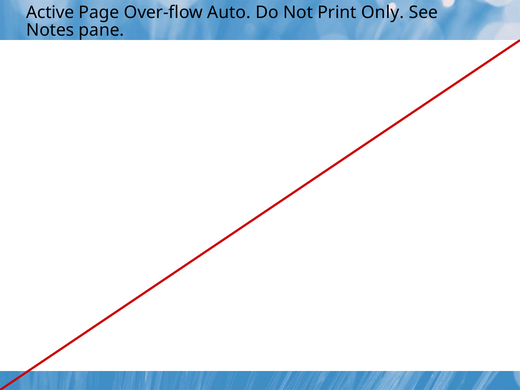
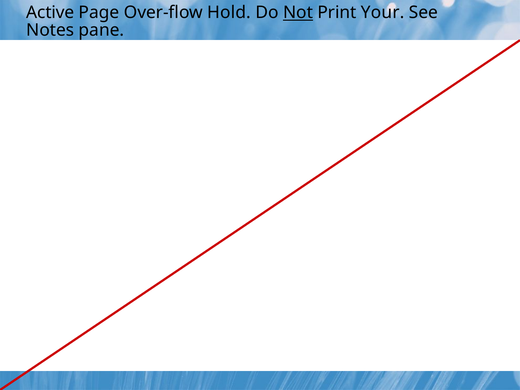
Auto: Auto -> Hold (229, 13)
Not underline: none -> present (298, 13)
Only: Only -> Your (383, 13)
